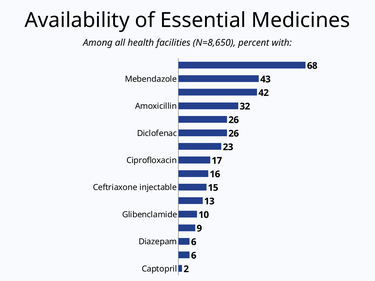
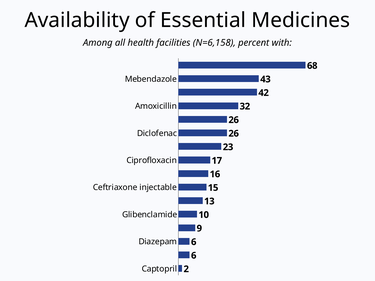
N=8,650: N=8,650 -> N=6,158 (214, 43)
